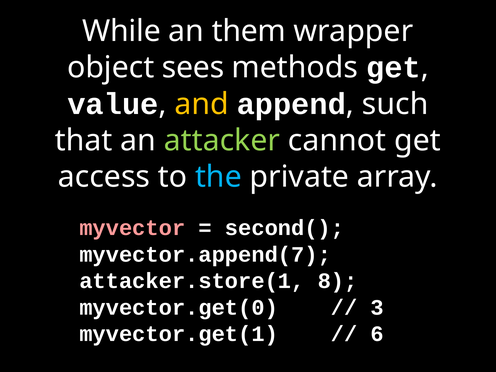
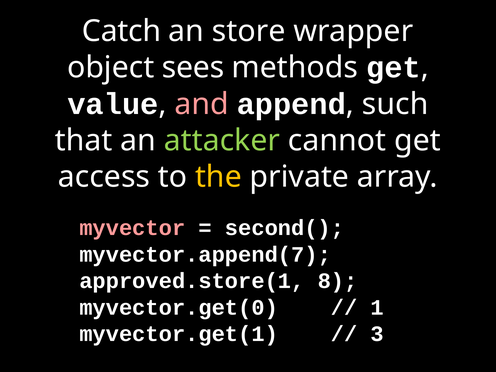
While: While -> Catch (122, 31)
them: them -> store (249, 31)
and colour: yellow -> pink (202, 104)
the colour: light blue -> yellow (218, 177)
attacker.store(1: attacker.store(1 -> approved.store(1 (192, 281)
3: 3 -> 1 (377, 307)
6: 6 -> 3 (377, 334)
